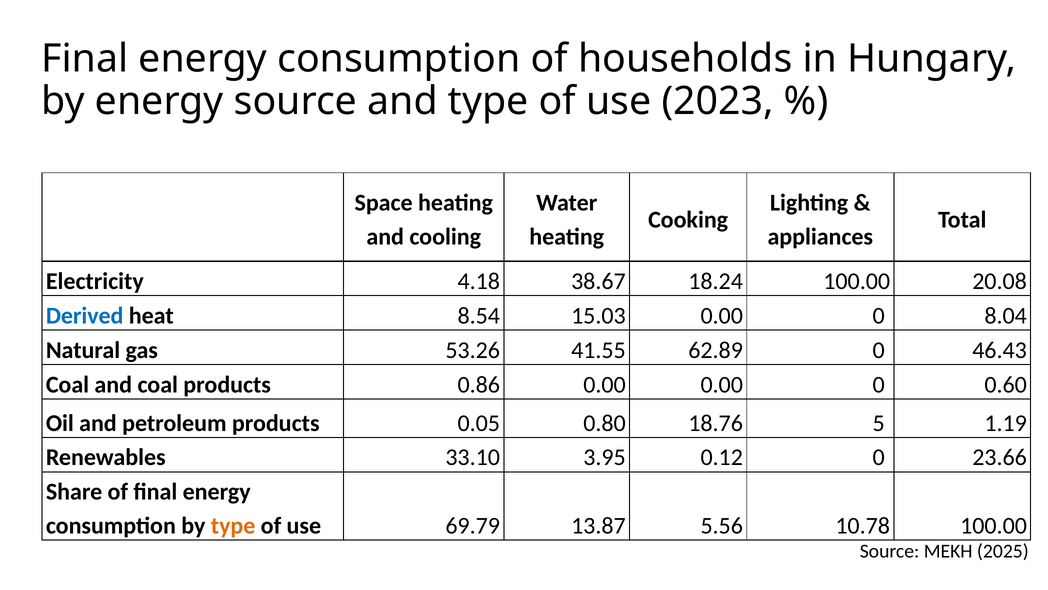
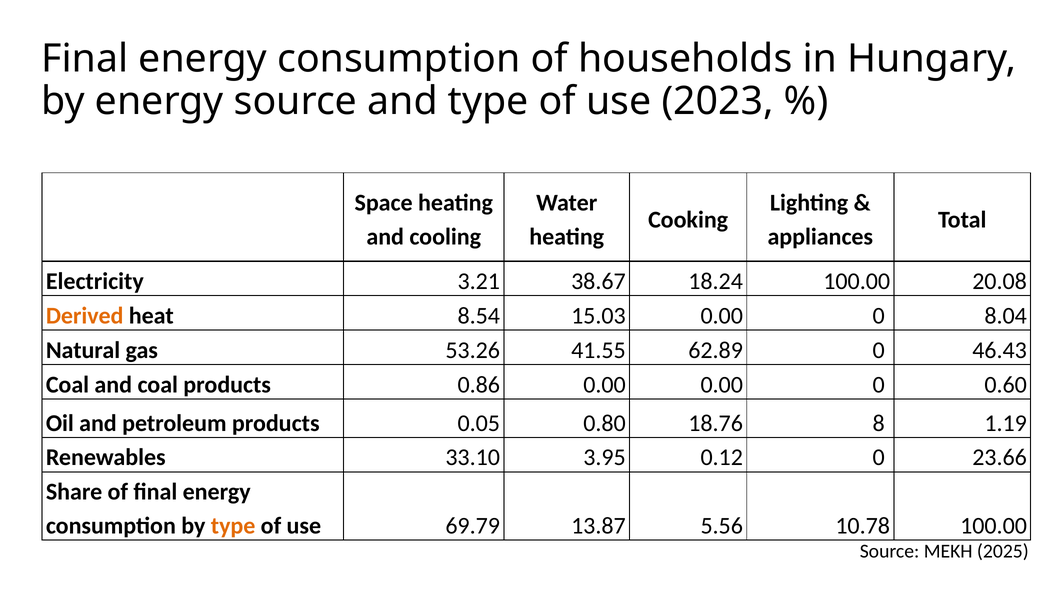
4.18: 4.18 -> 3.21 (479, 281)
Derived colour: blue -> orange (85, 315)
5: 5 -> 8 (879, 423)
